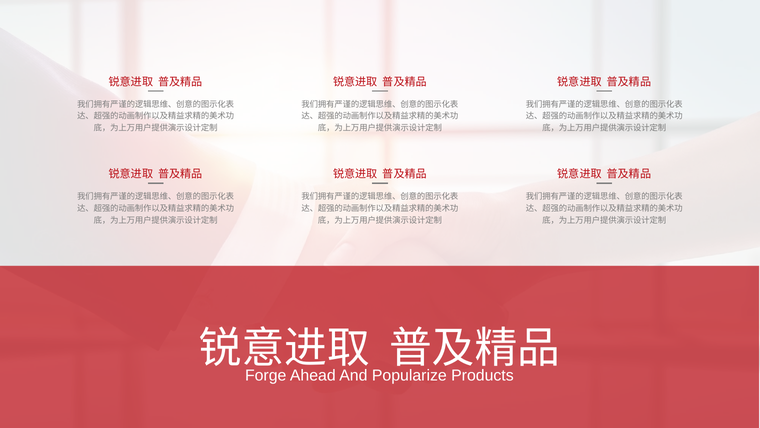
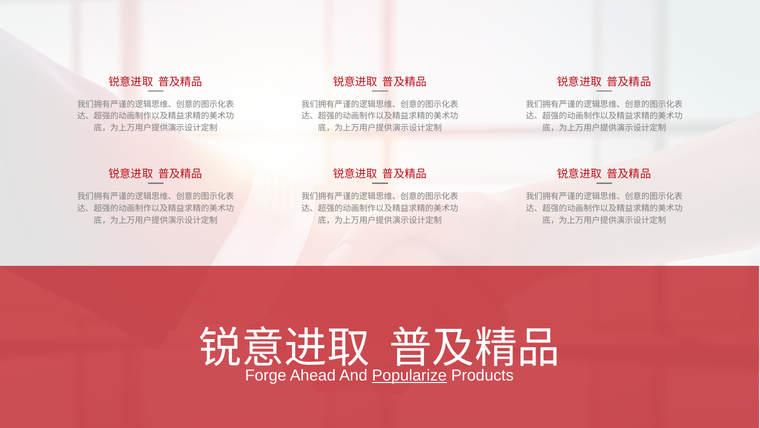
Popularize underline: none -> present (409, 375)
